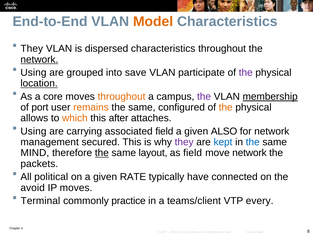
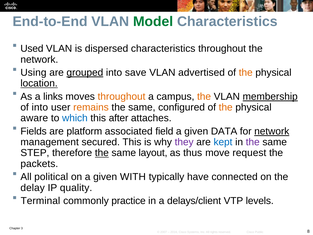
Model colour: orange -> green (153, 21)
They: They -> Used (32, 49)
network underline: present -> none (39, 59)
grouped underline: none -> present (85, 73)
participate: participate -> advertised (202, 73)
the colour: purple -> orange (246, 73)
core: core -> links (53, 96)
the colour: purple -> orange (204, 96)
of port: port -> into (40, 107)
allows: allows -> aware (34, 118)
which colour: orange -> blue (75, 118)
Using: Using -> Fields (34, 131)
carrying: carrying -> platform (84, 131)
ALSO: ALSO -> DATA (224, 131)
network underline: none -> present (272, 131)
the colour: blue -> purple (253, 142)
MIND: MIND -> STEP (35, 153)
as field: field -> thus (193, 153)
move network: network -> request (249, 153)
RATE: RATE -> WITH (133, 177)
avoid: avoid -> delay (33, 188)
IP moves: moves -> quality (76, 188)
teams/client: teams/client -> delays/client (194, 201)
every: every -> levels (260, 201)
